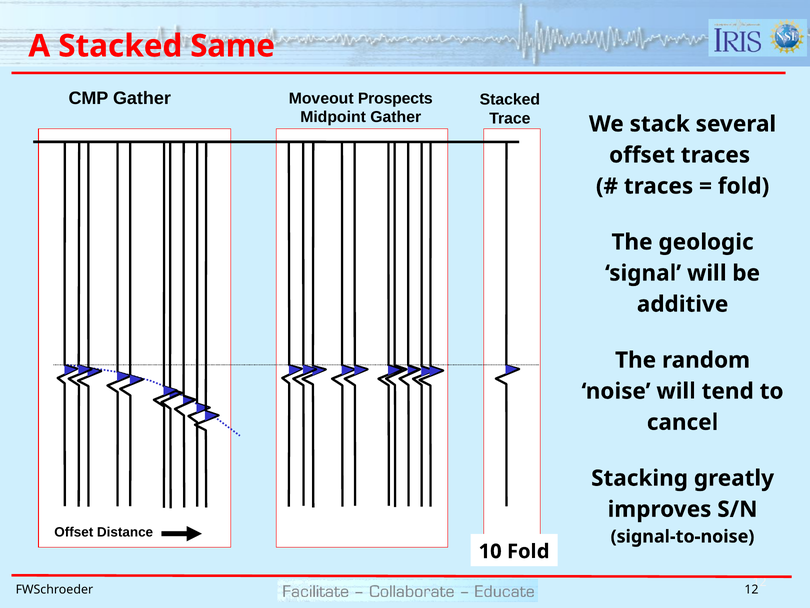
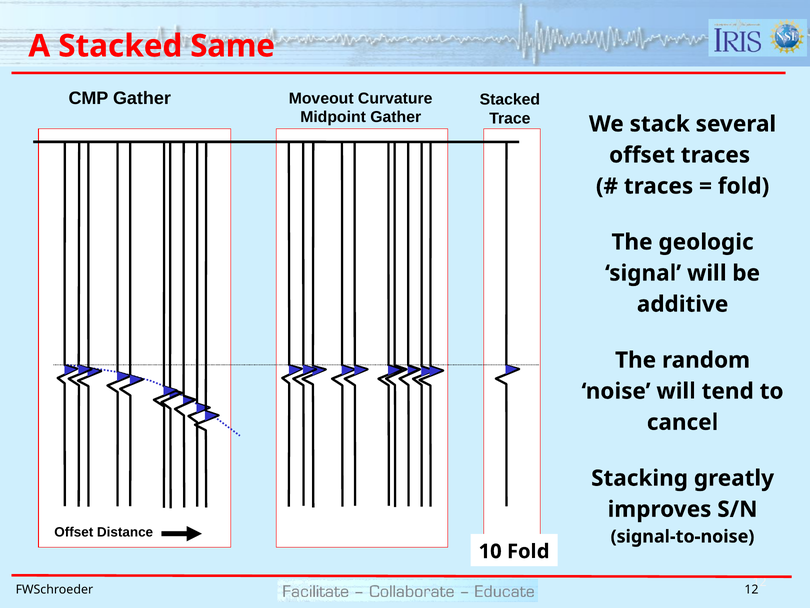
Prospects: Prospects -> Curvature (395, 98)
